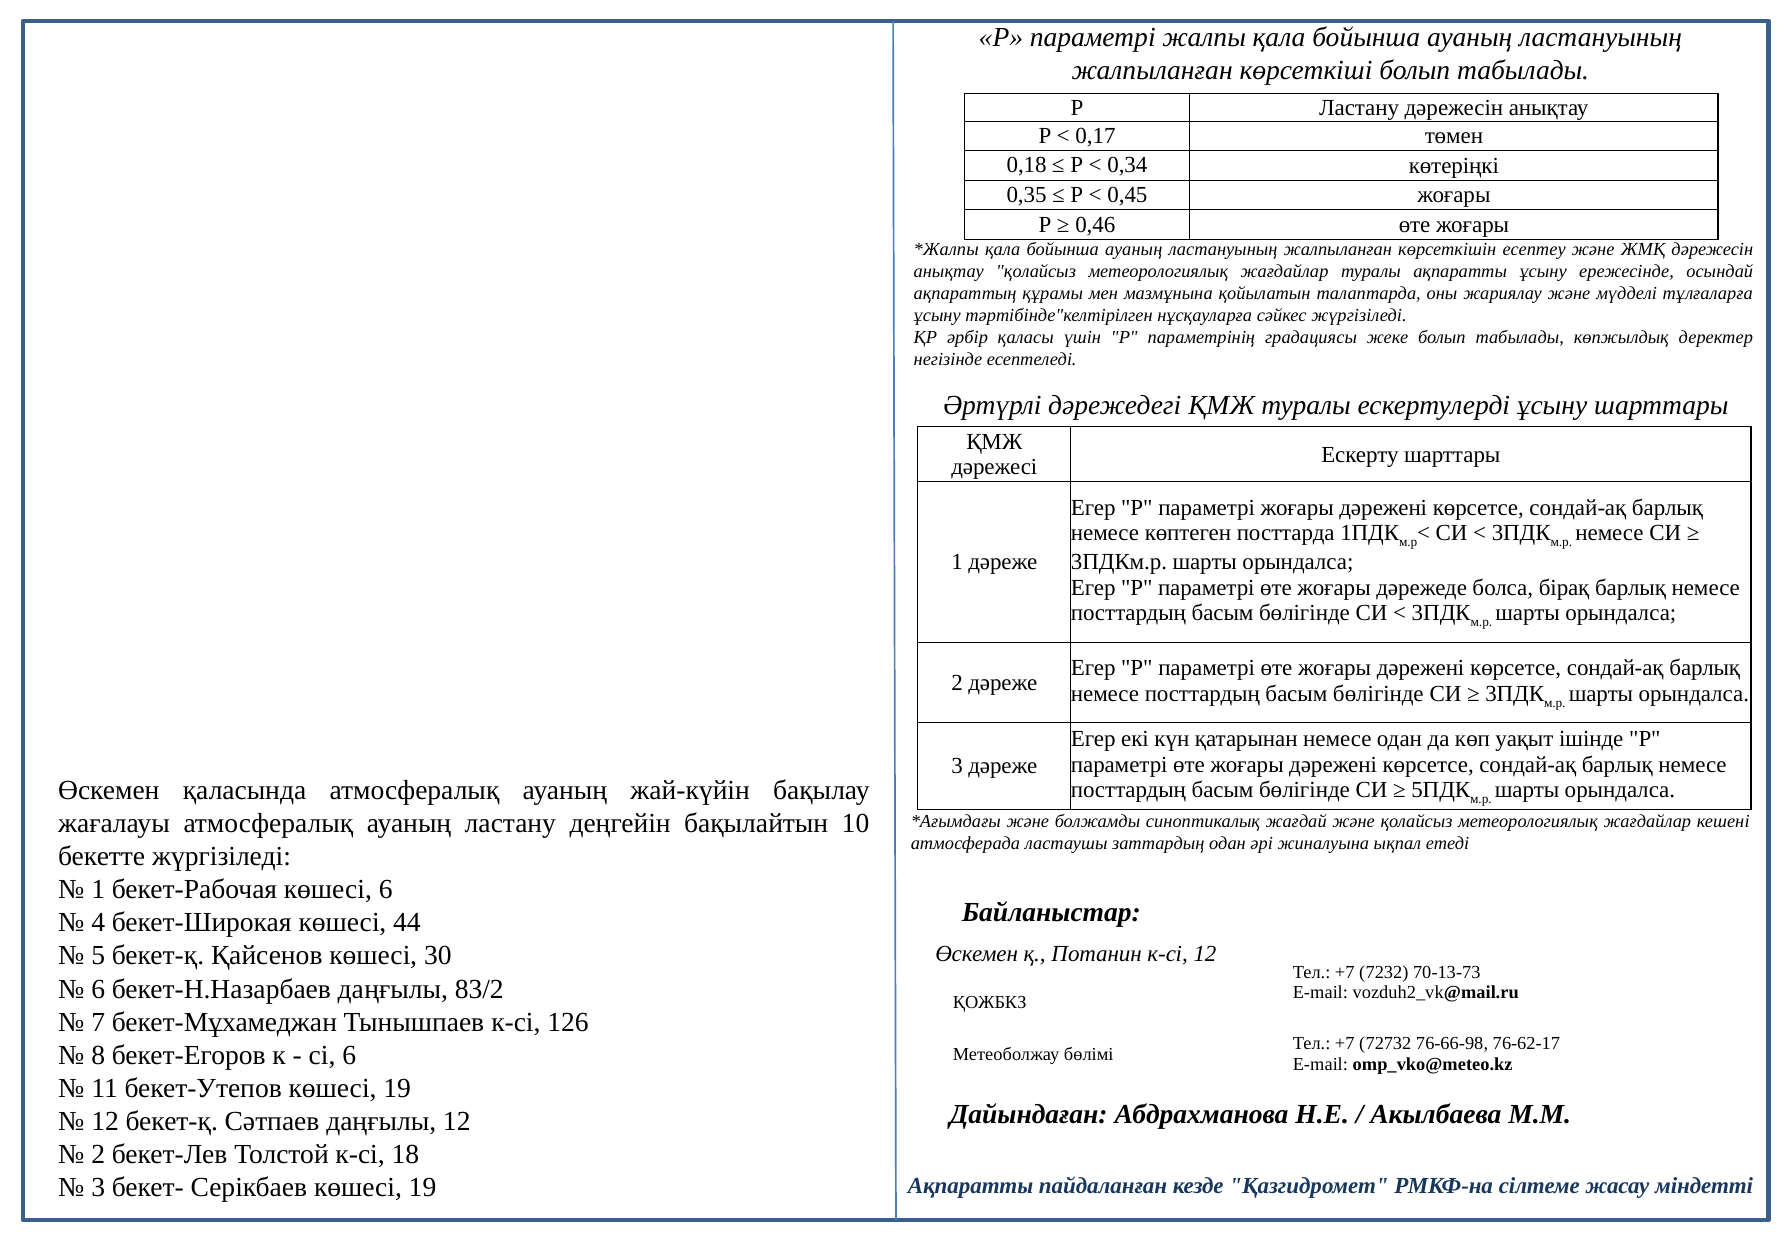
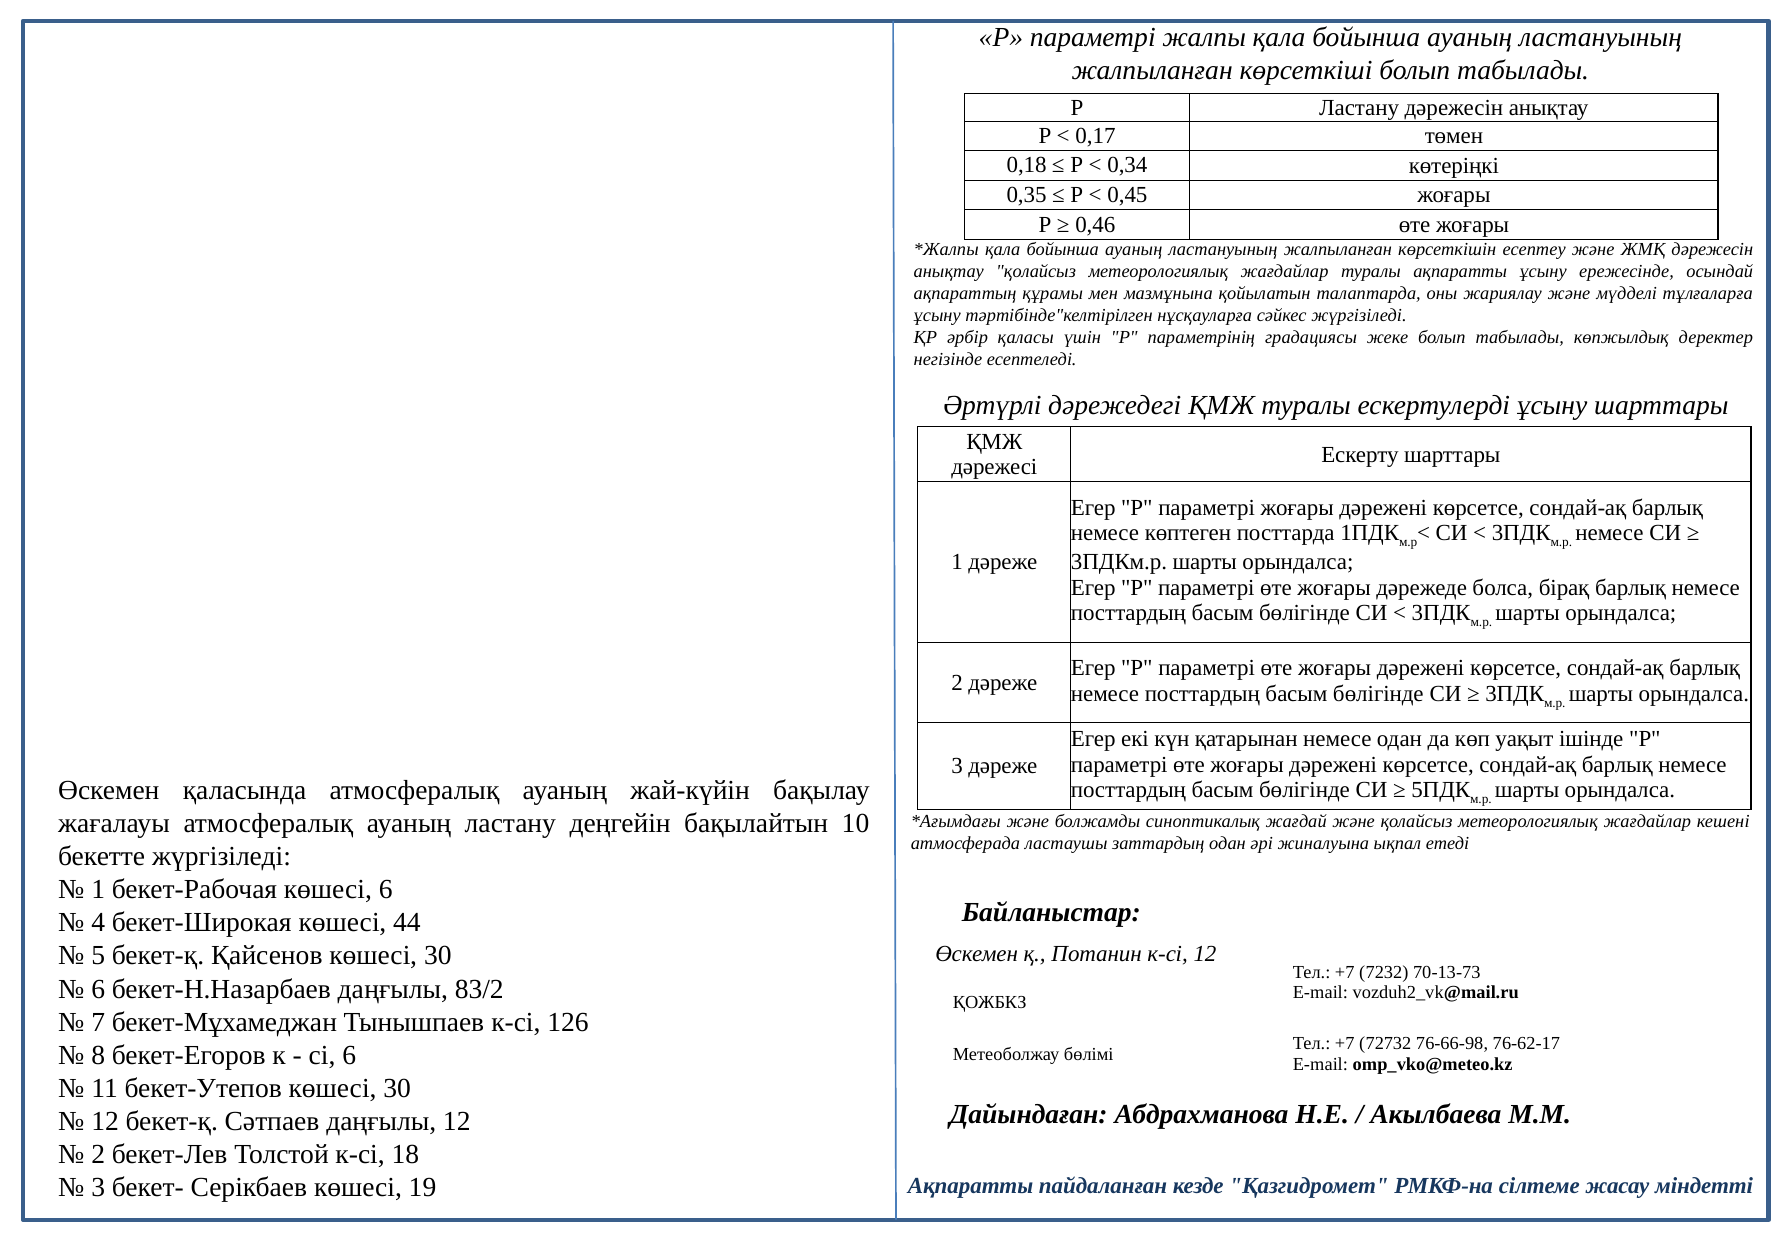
бекет-Утепов көшесі 19: 19 -> 30 (397, 1088)
